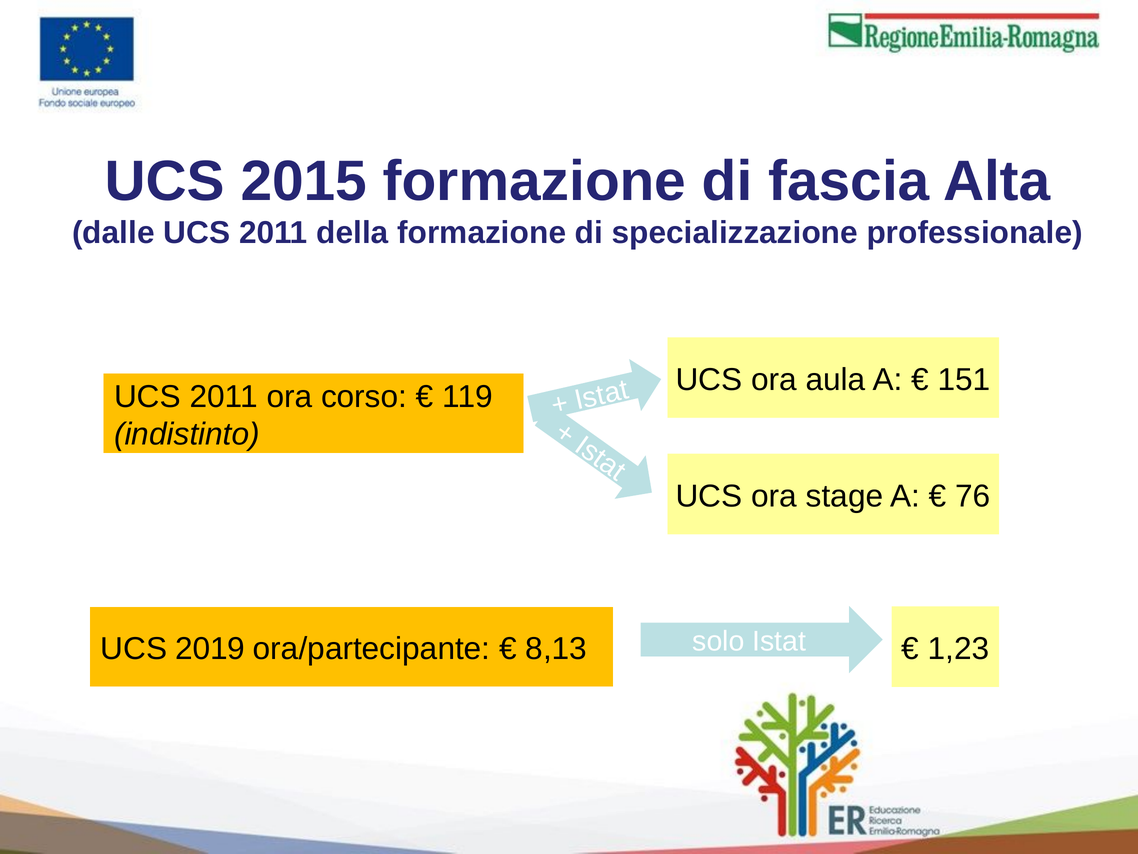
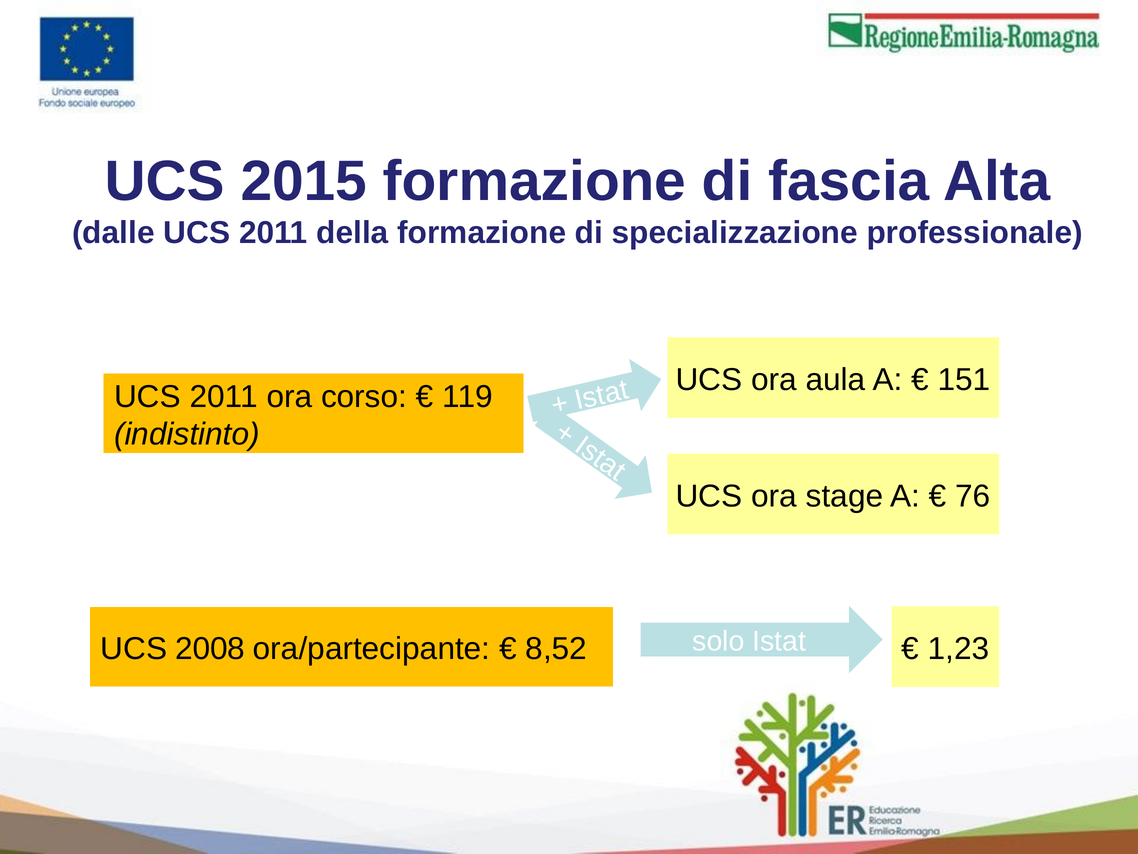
2019: 2019 -> 2008 (210, 648)
8,13: 8,13 -> 8,52 (556, 648)
